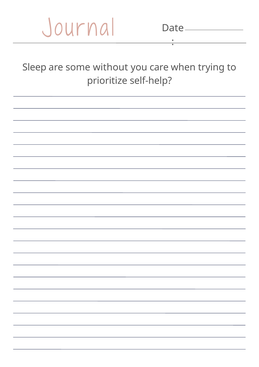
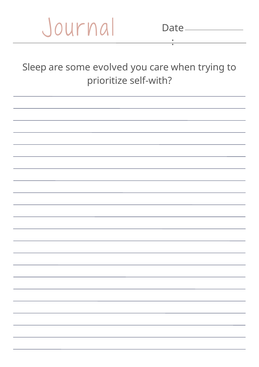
without: without -> evolved (110, 67)
self-help: self-help -> self-with (151, 81)
